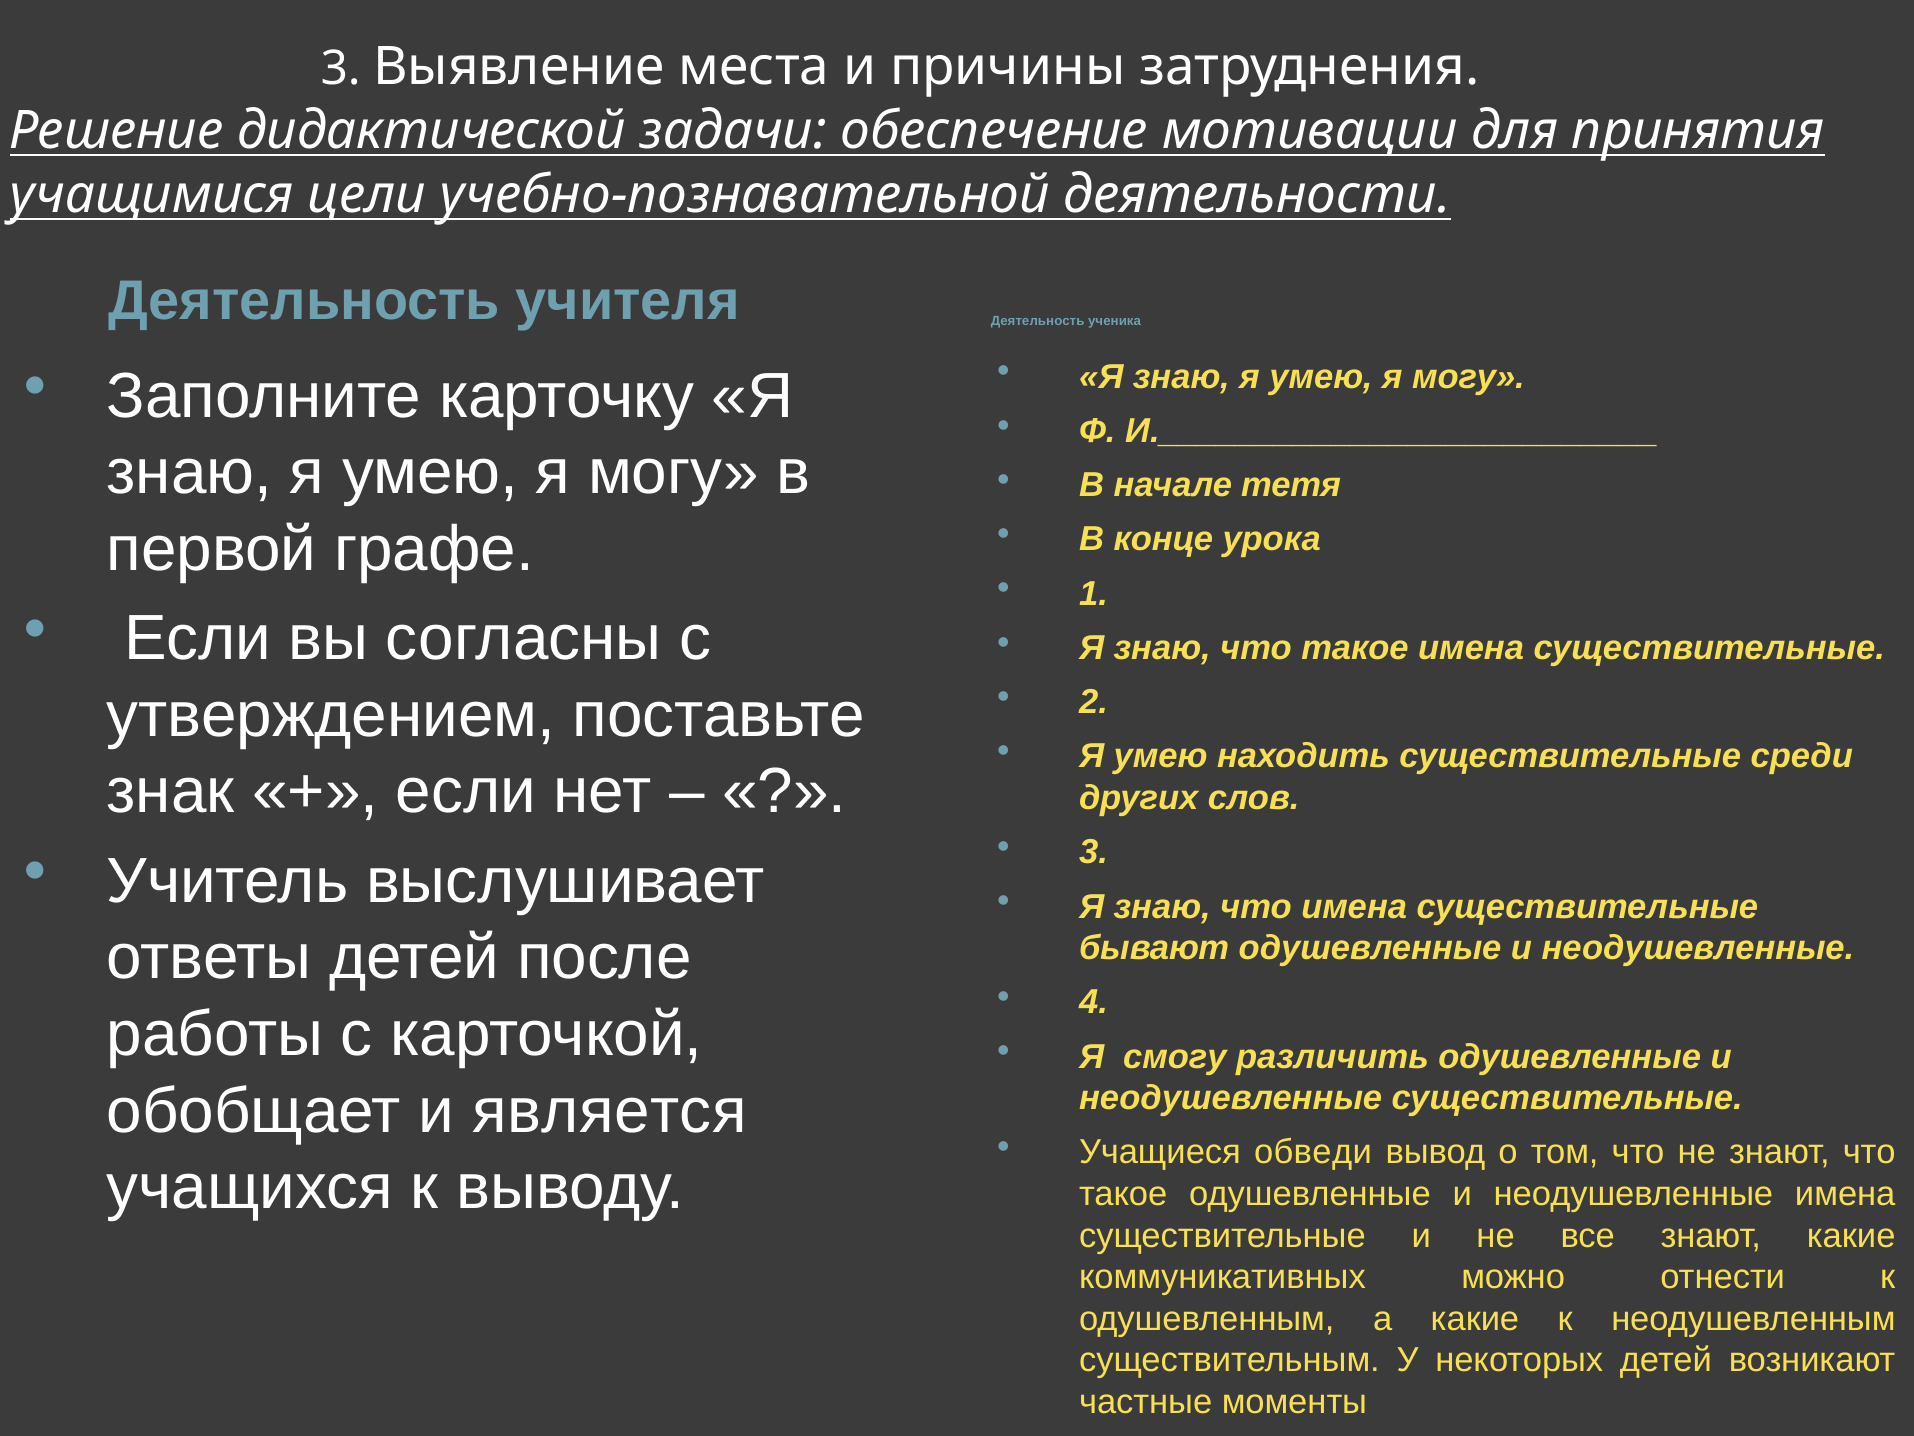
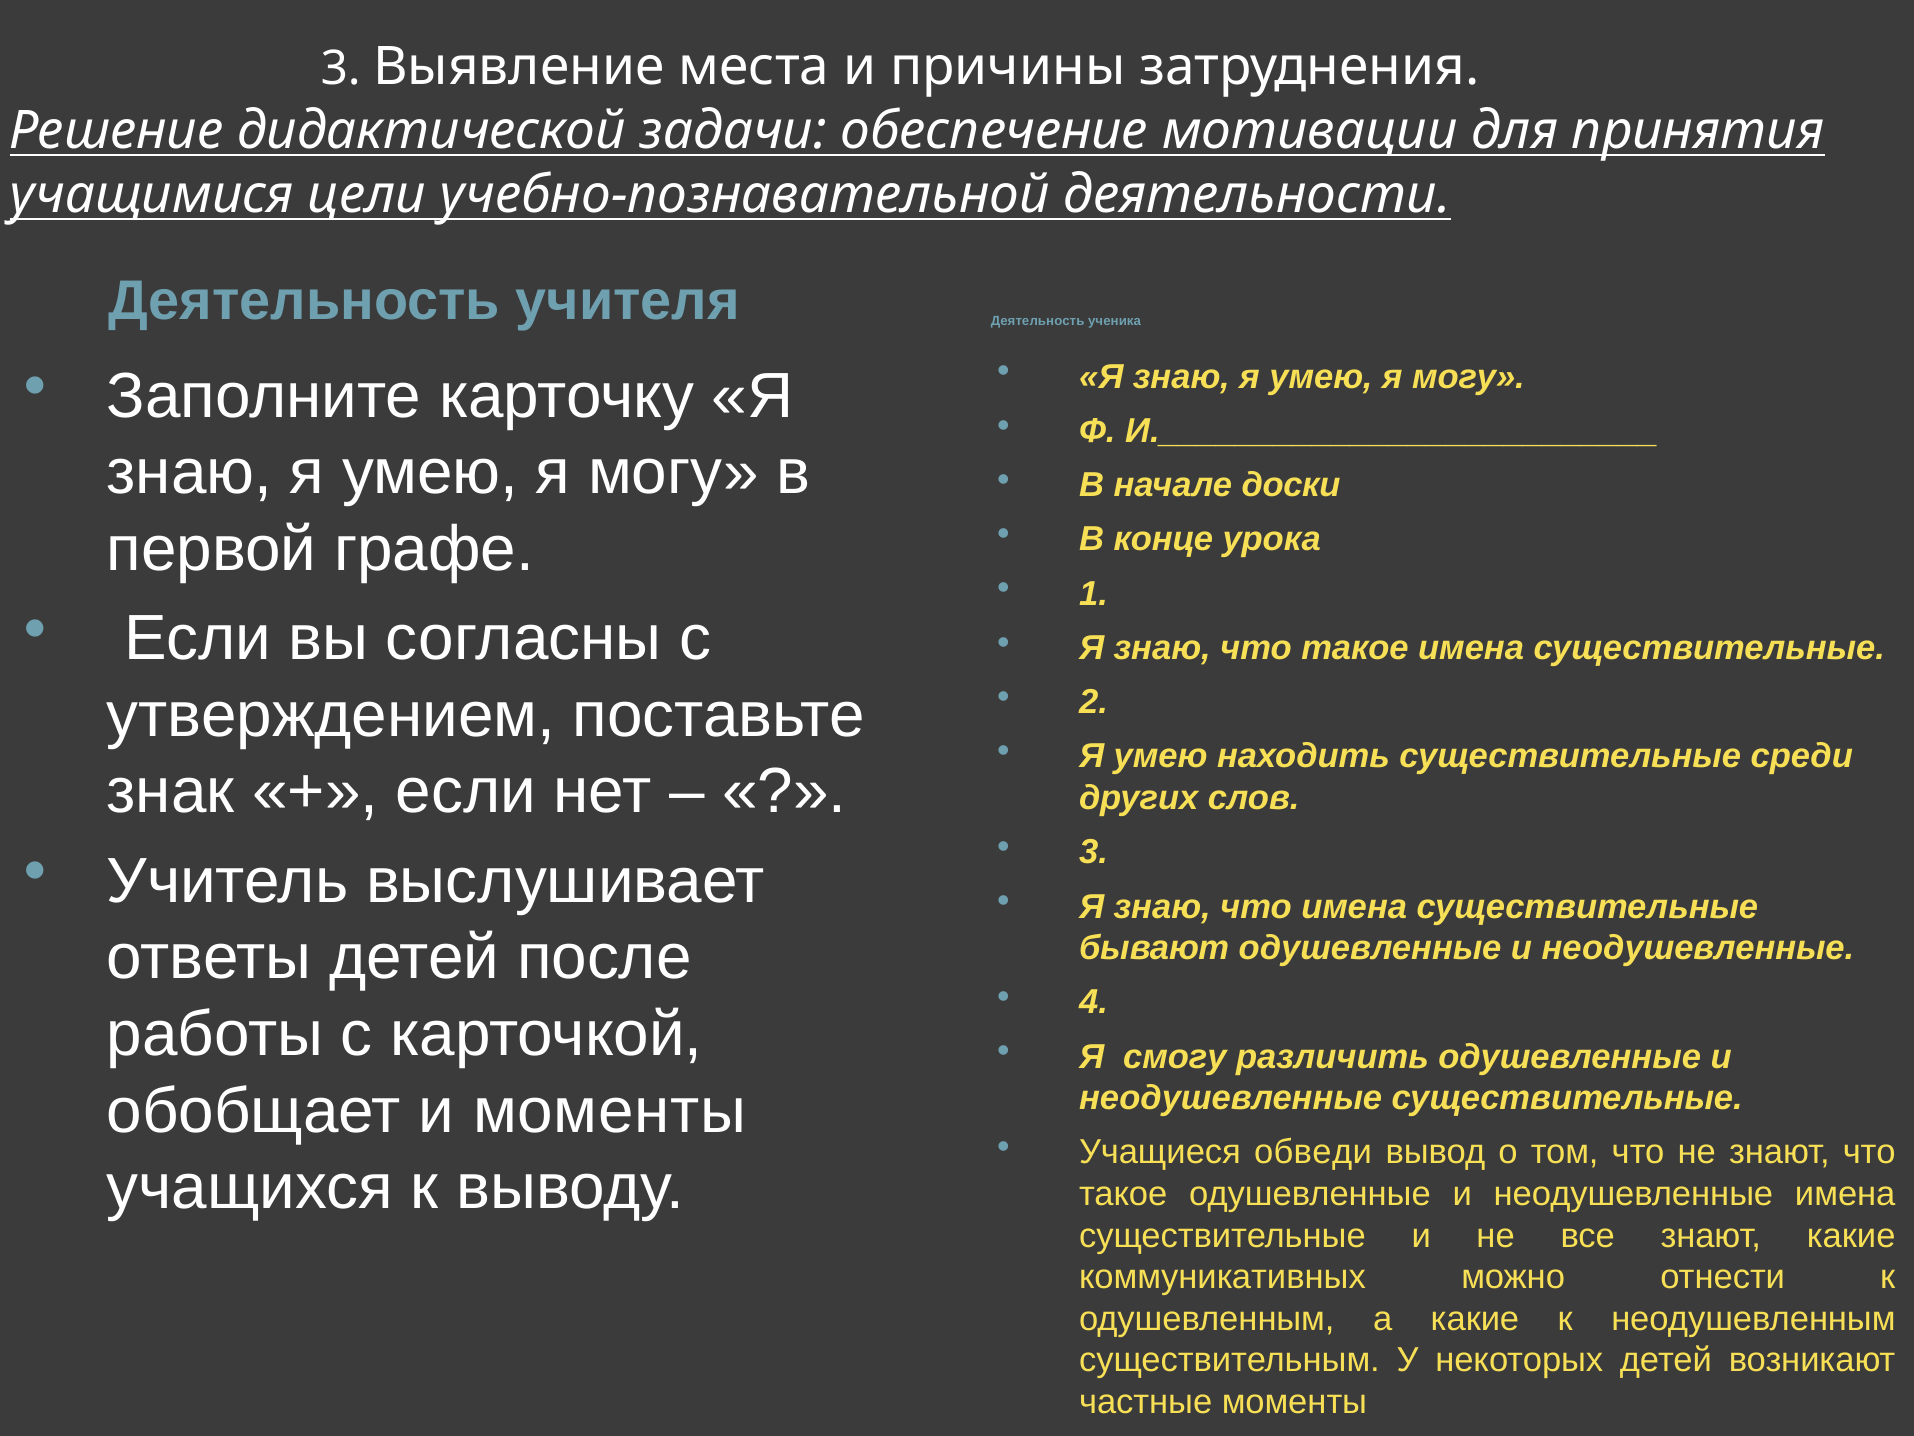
тетя: тетя -> доски (1291, 485)
и является: является -> моменты (609, 1111)
